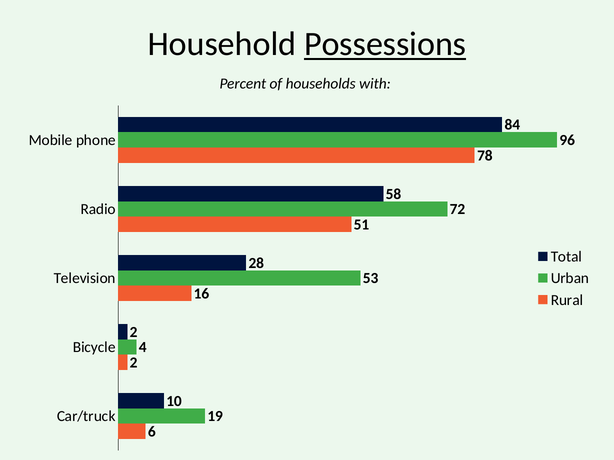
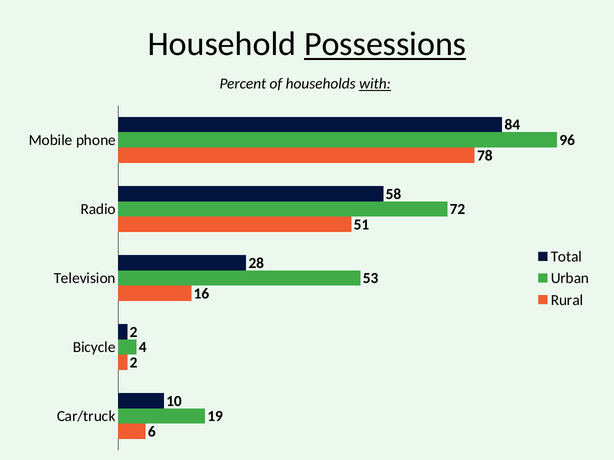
with underline: none -> present (375, 84)
